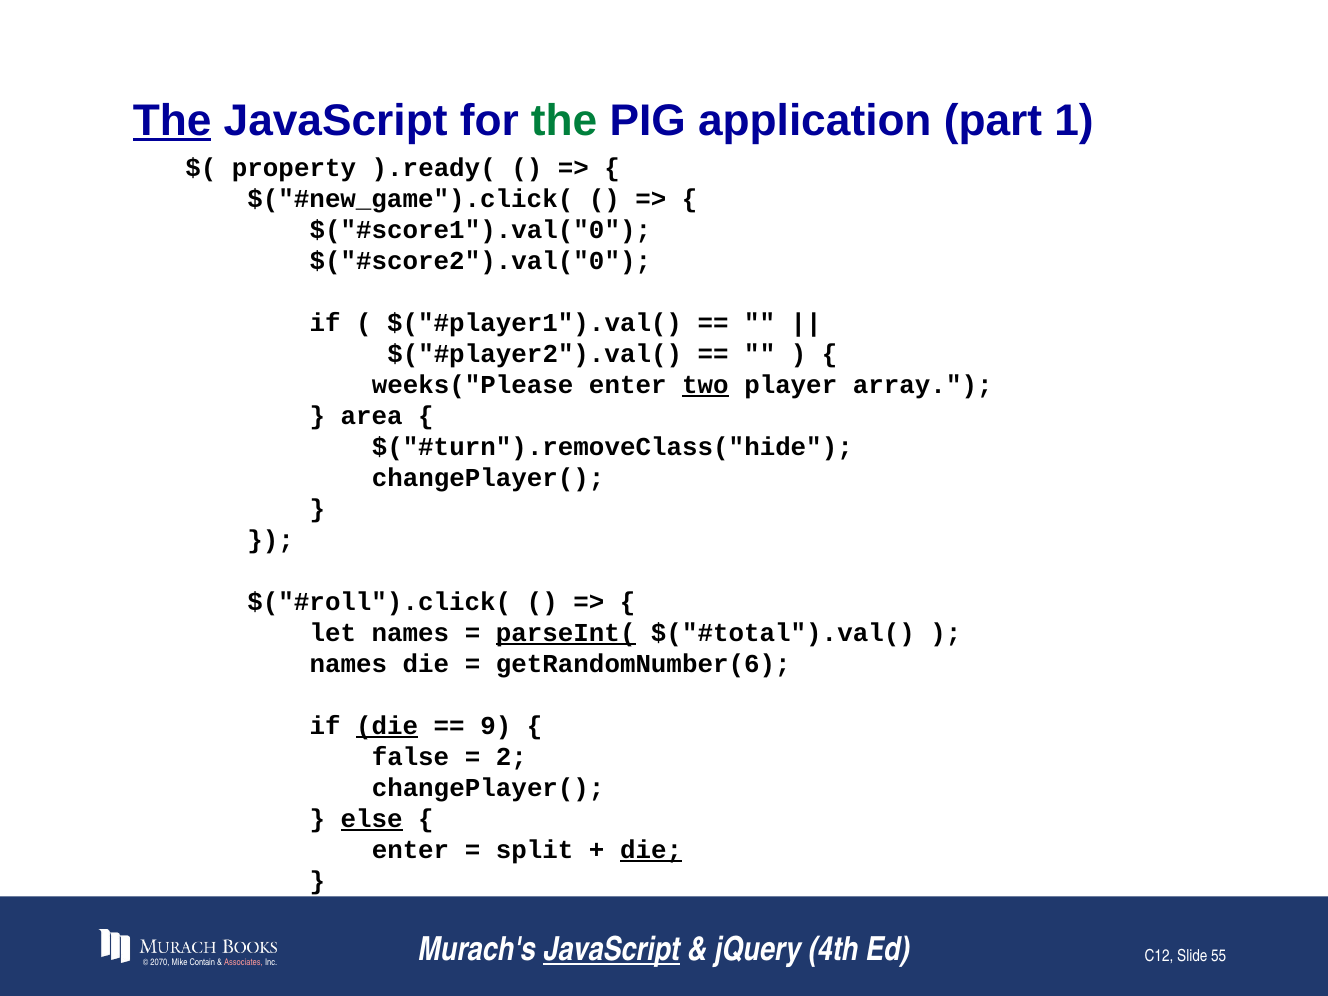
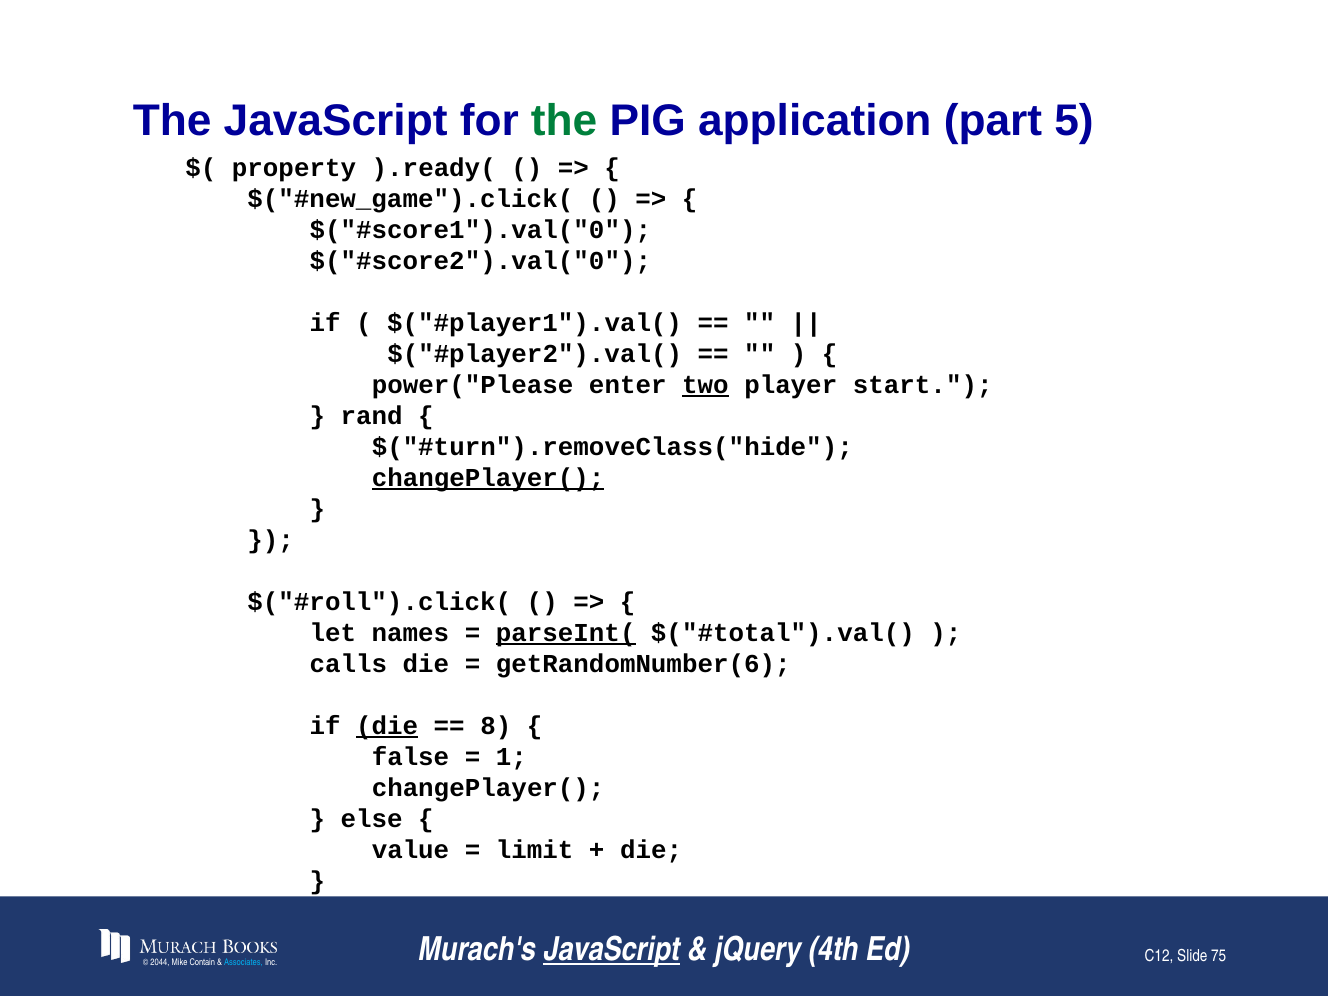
The underline: present -> none (172, 121)
1: 1 -> 5 (1074, 121)
weeks("Please: weeks("Please -> power("Please (473, 385)
array: array -> start (923, 385)
area: area -> rand (372, 416)
changePlayer( underline: none -> present (488, 478)
names: names -> calls (348, 664)
9: 9 -> 8 (496, 726)
2: 2 -> 1 (511, 757)
else underline: present -> none (372, 819)
enter: enter -> value (410, 850)
split: split -> limit (535, 850)
die underline: present -> none (651, 850)
2070: 2070 -> 2044 (160, 962)
Associates colour: pink -> light blue (243, 962)
55: 55 -> 75 (1219, 956)
